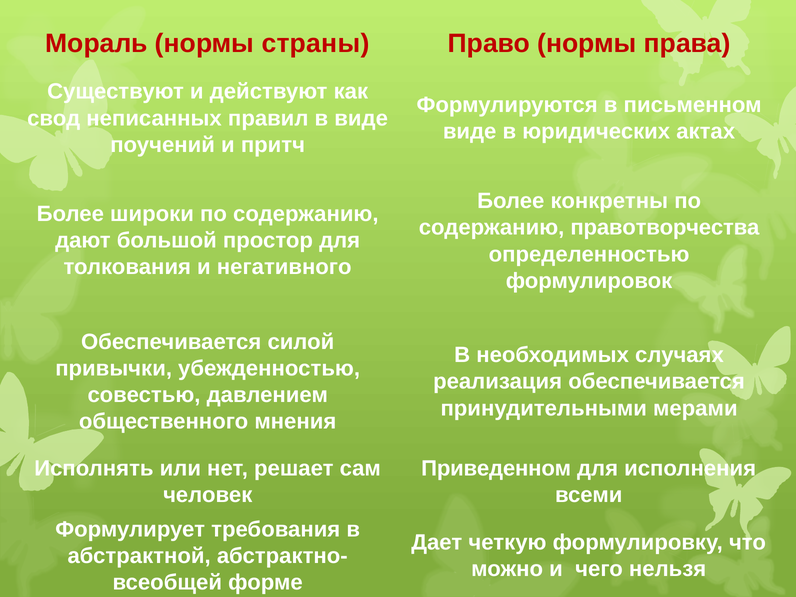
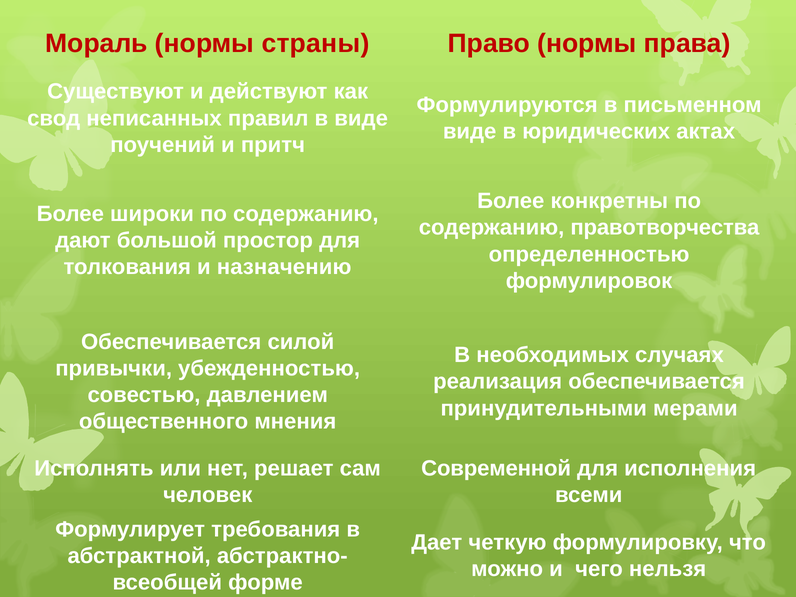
негативного: негативного -> назначению (284, 267)
Приведенном: Приведенном -> Современной (496, 469)
